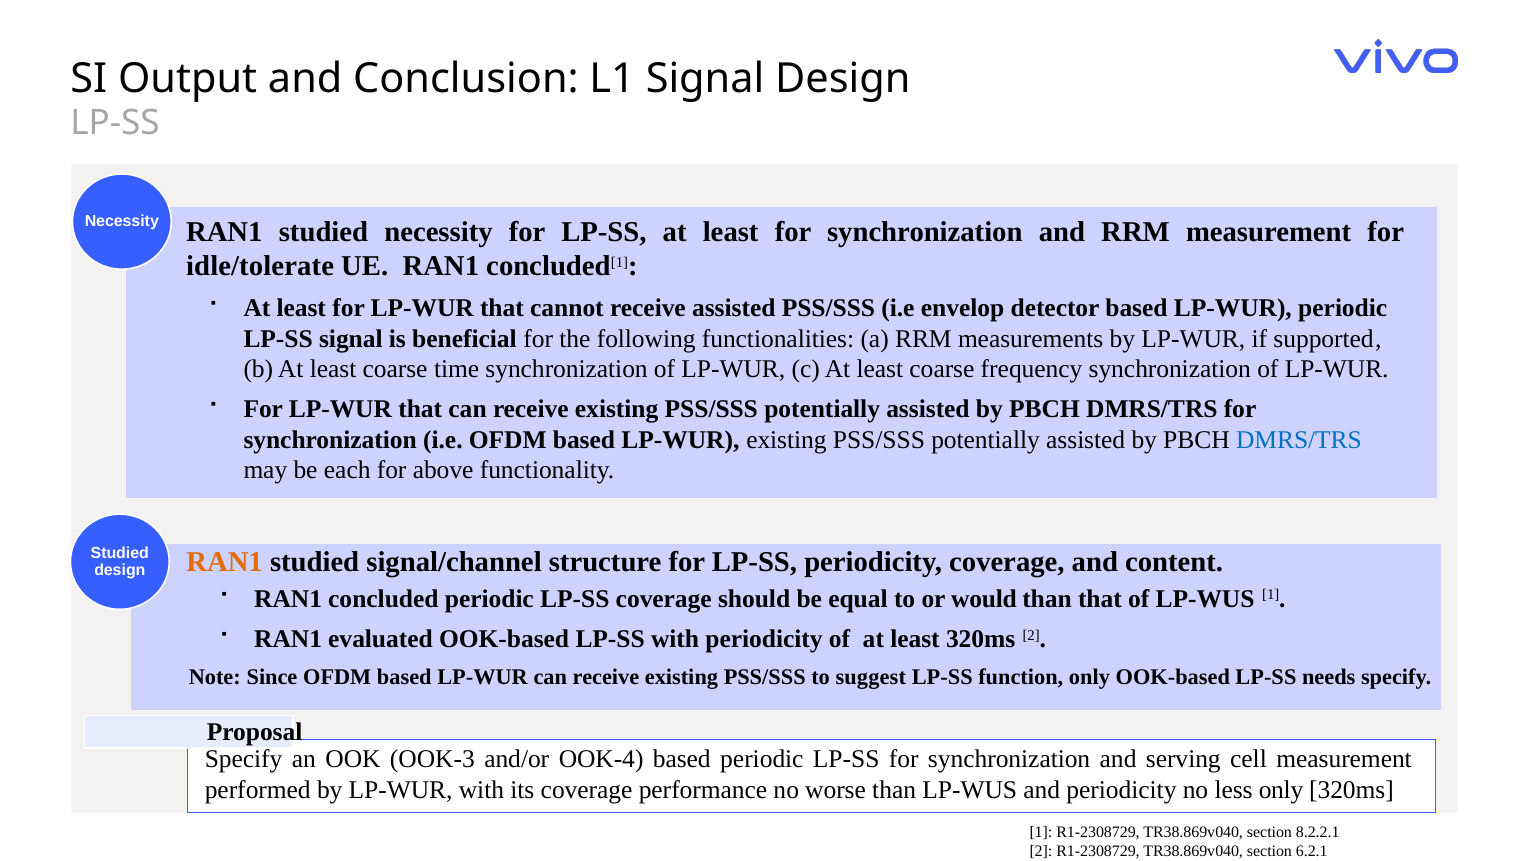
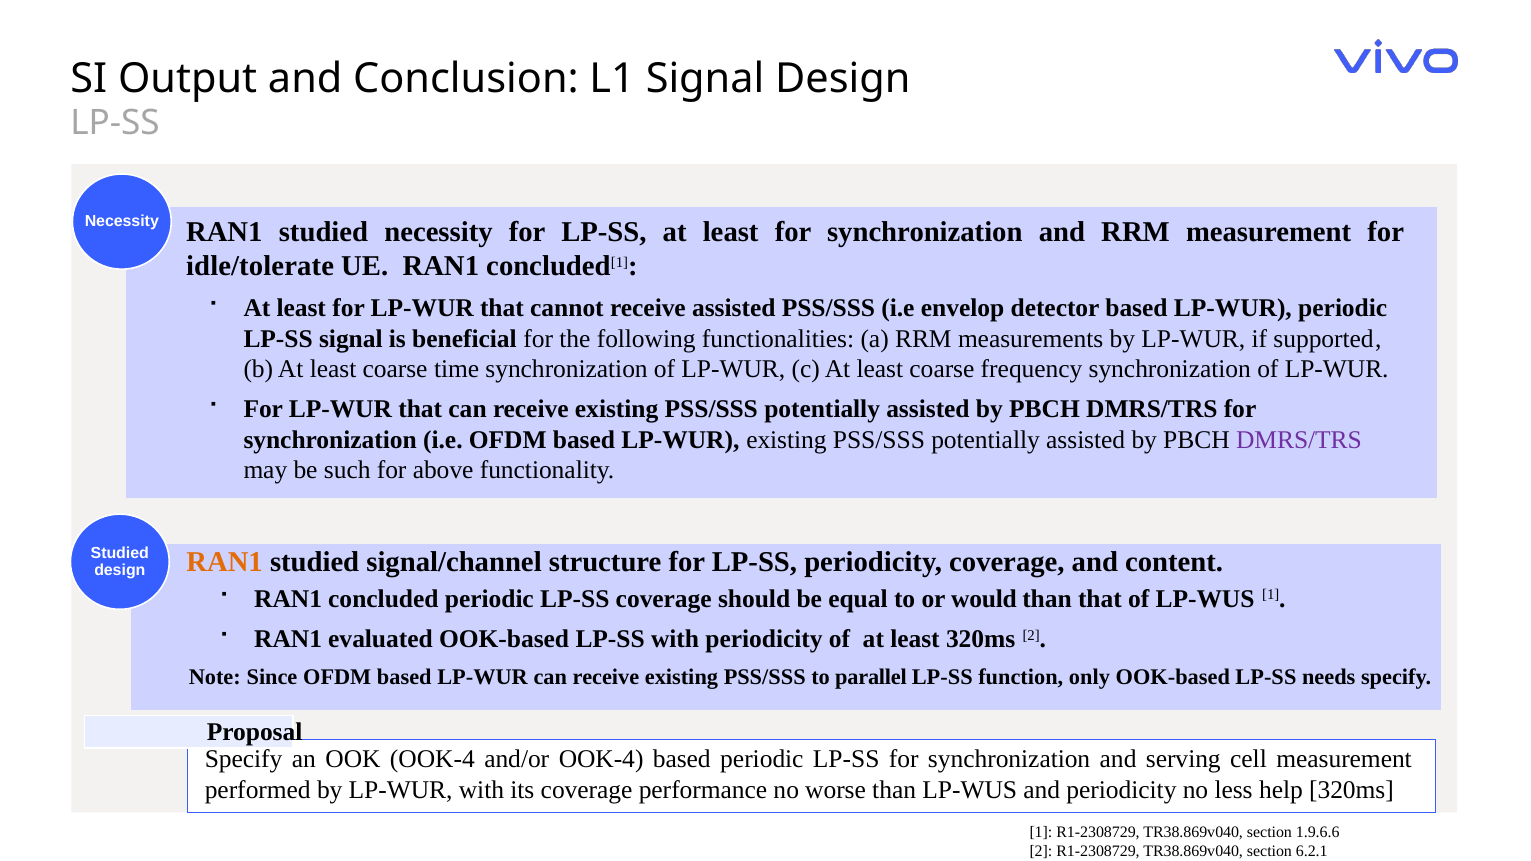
DMRS/TRS colour: blue -> purple (1299, 440)
each: each -> such (347, 471)
suggest: suggest -> parallel (871, 678)
OOK OOK-3: OOK-3 -> OOK-4 (432, 759)
less only: only -> help (1281, 790)
8.2.2.1: 8.2.2.1 -> 1.9.6.6 (1318, 832)
